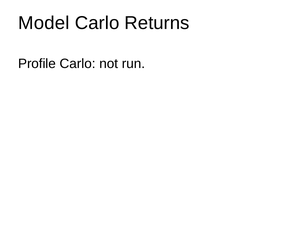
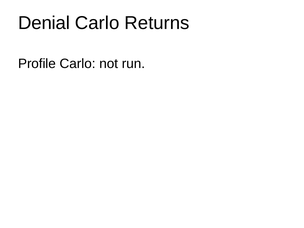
Model: Model -> Denial (44, 23)
